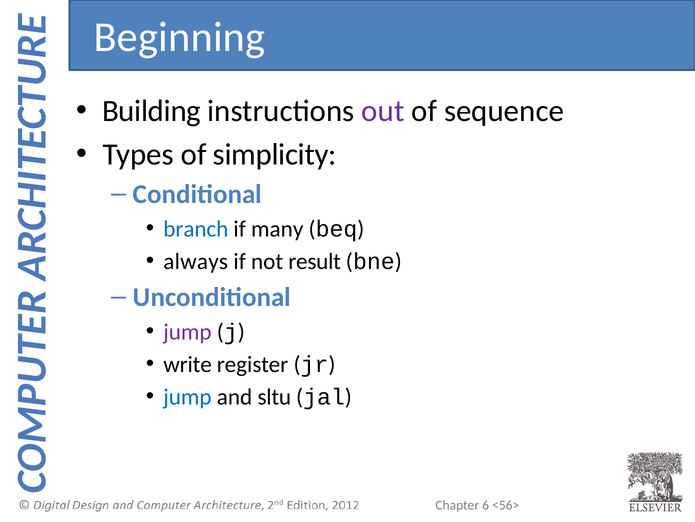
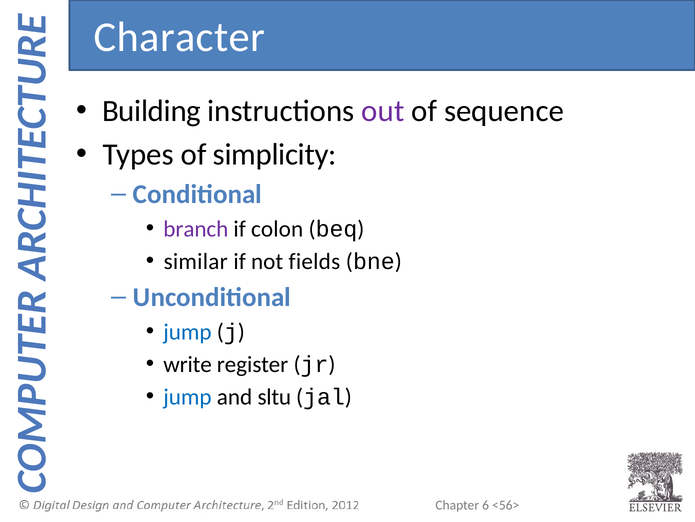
Beginning: Beginning -> Character (179, 37)
branch colour: blue -> purple (196, 229)
many: many -> colon (277, 229)
always: always -> similar (196, 261)
result: result -> fields (314, 261)
jump colour: purple -> blue (187, 331)
